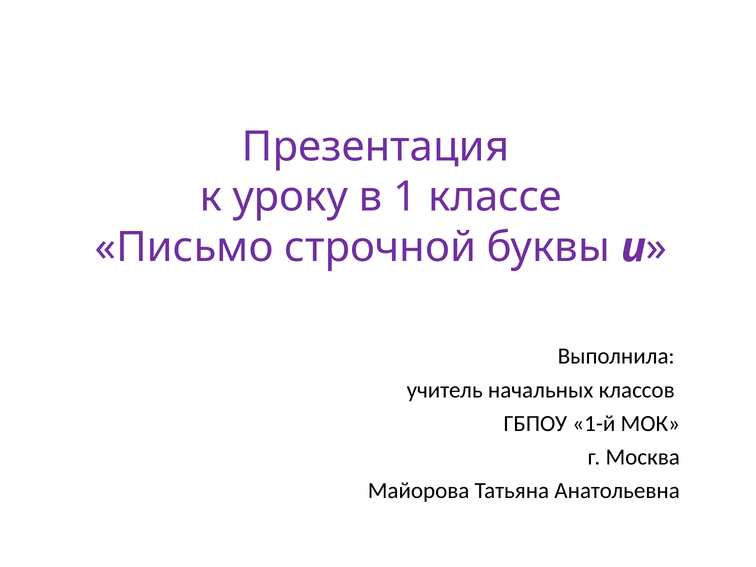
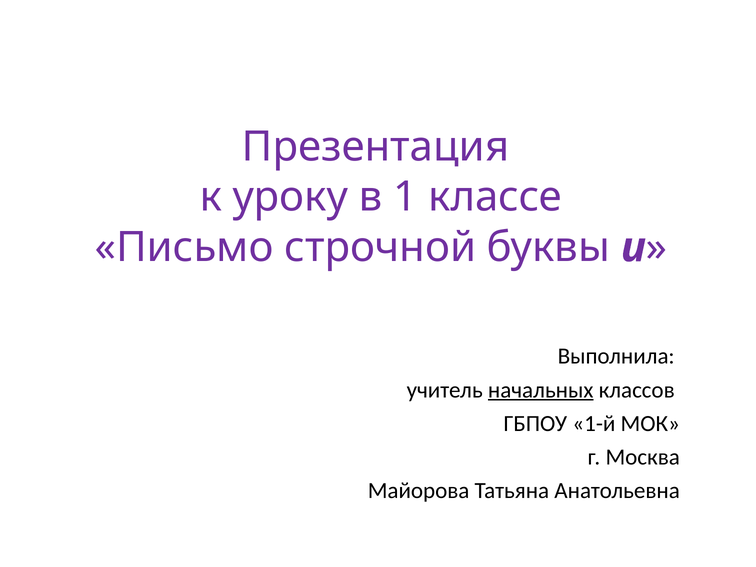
начальных underline: none -> present (541, 390)
